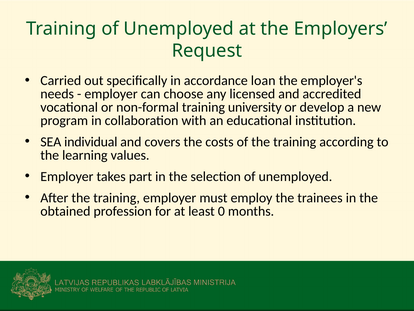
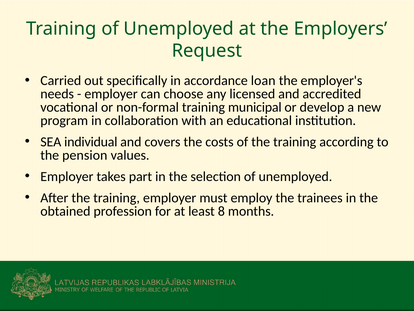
university: university -> municipal (255, 107)
learning: learning -> pension (85, 155)
0: 0 -> 8 (221, 211)
